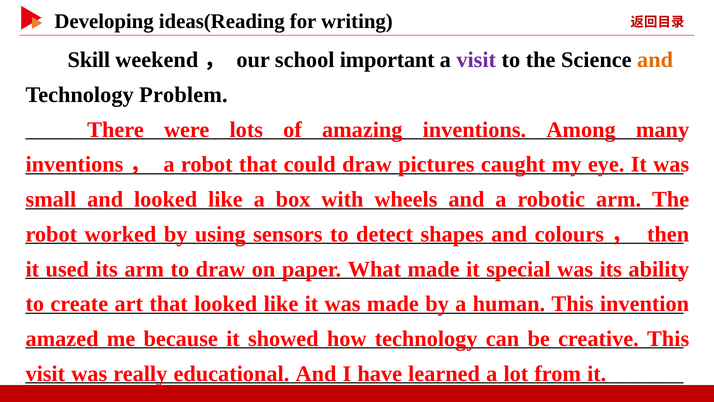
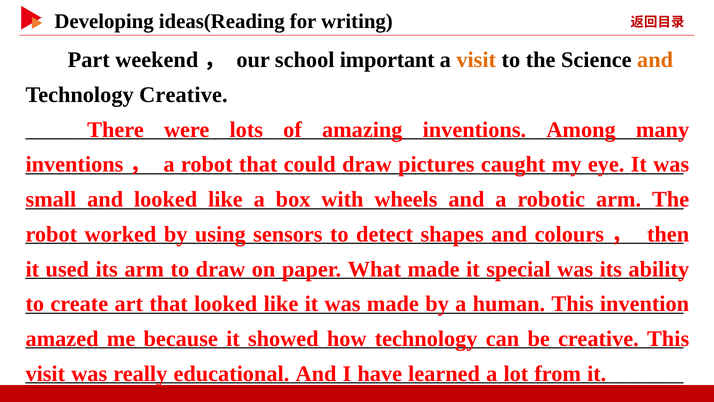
Skill: Skill -> Part (89, 60)
visit colour: purple -> orange (476, 60)
Technology Problem: Problem -> Creative (183, 95)
